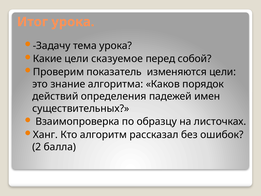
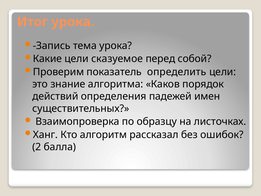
Задачу: Задачу -> Запись (52, 46)
изменяются: изменяются -> определить (177, 72)
